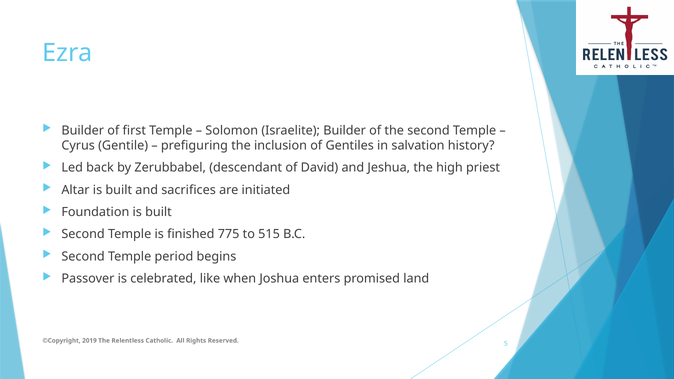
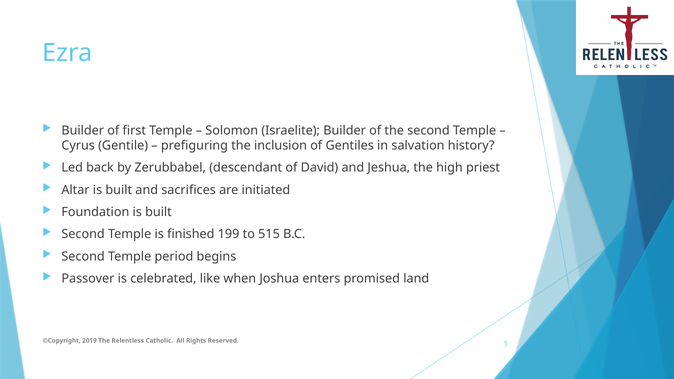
775: 775 -> 199 (229, 234)
